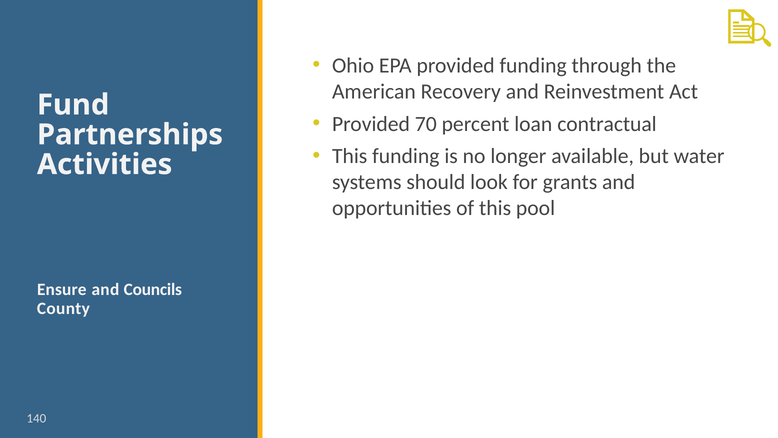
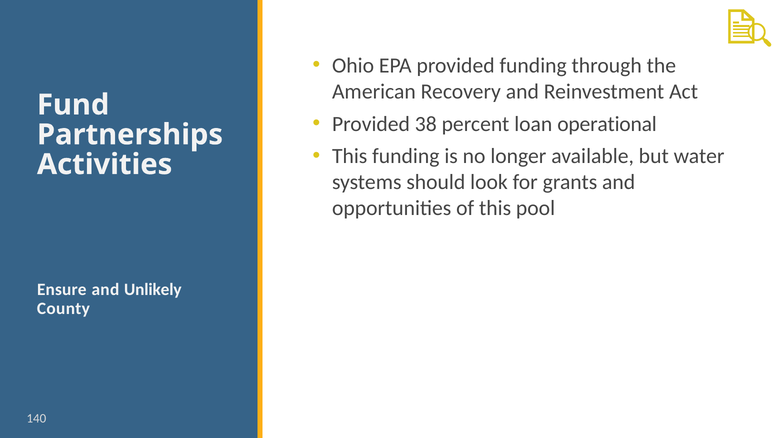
70: 70 -> 38 (426, 124)
contractual: contractual -> operational (607, 124)
Councils: Councils -> Unlikely (153, 289)
